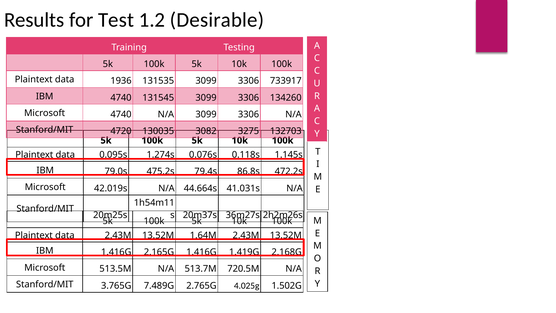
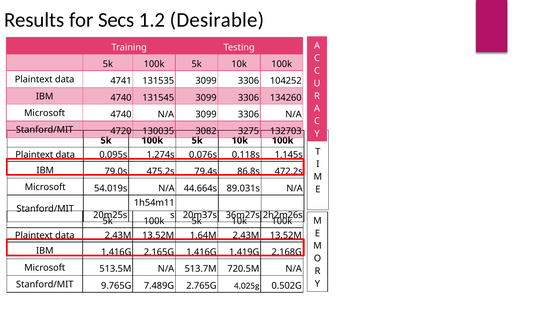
Test: Test -> Secs (116, 20)
1936: 1936 -> 4741 (121, 81)
733917: 733917 -> 104252 (286, 81)
42.019s: 42.019s -> 54.019s (111, 188)
41.031s: 41.031s -> 89.031s (243, 188)
3.765G: 3.765G -> 9.765G (116, 285)
1.502G: 1.502G -> 0.502G (287, 285)
